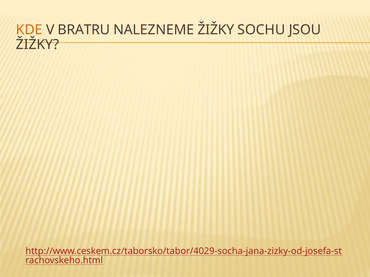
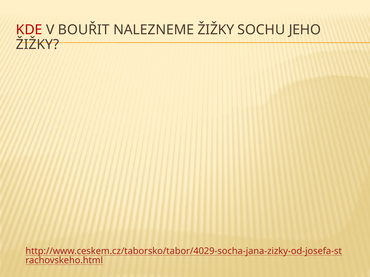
KDE colour: orange -> red (29, 30)
BRATRU: BRATRU -> BOUŘIT (84, 30)
JSOU: JSOU -> JEHO (305, 30)
